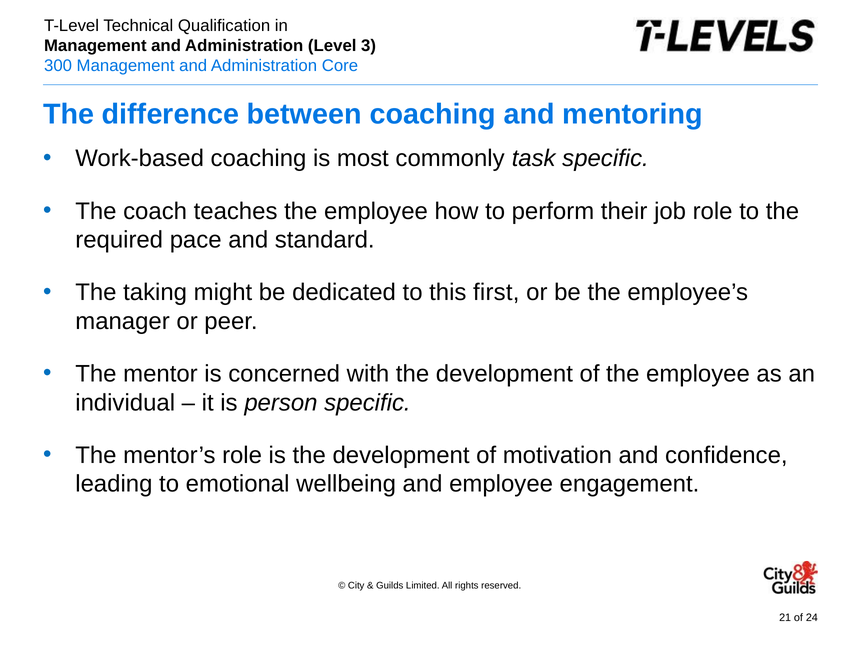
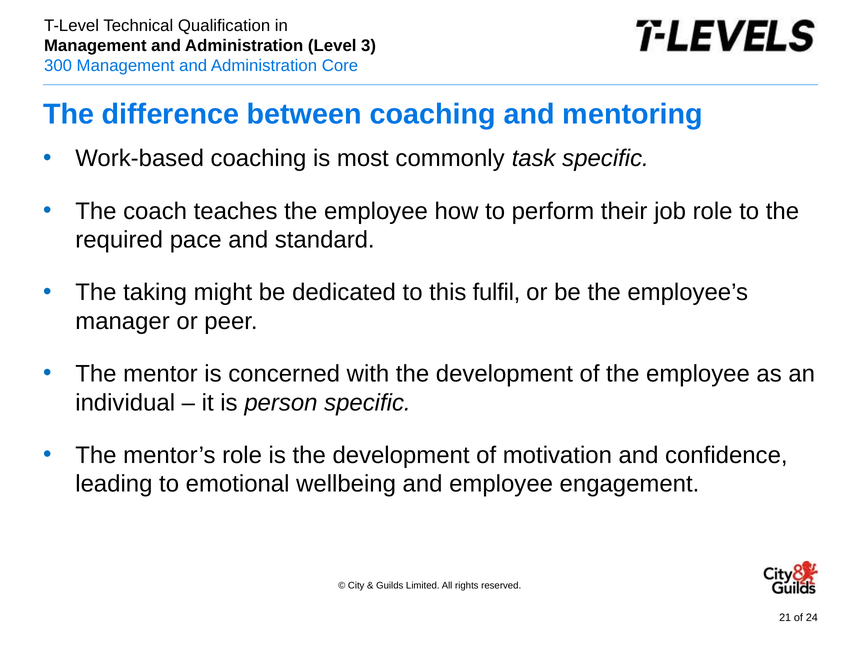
first: first -> fulfil (497, 292)
